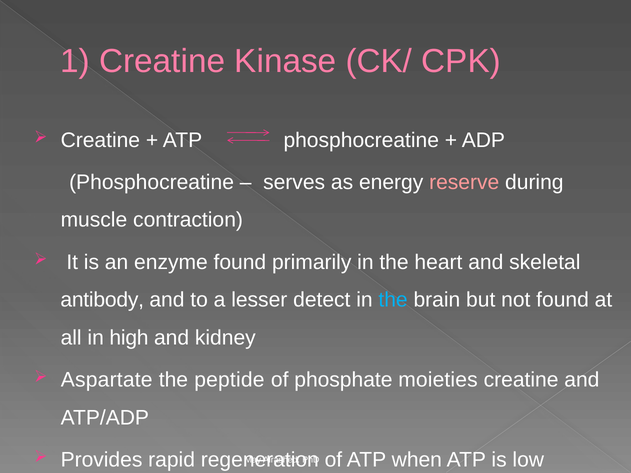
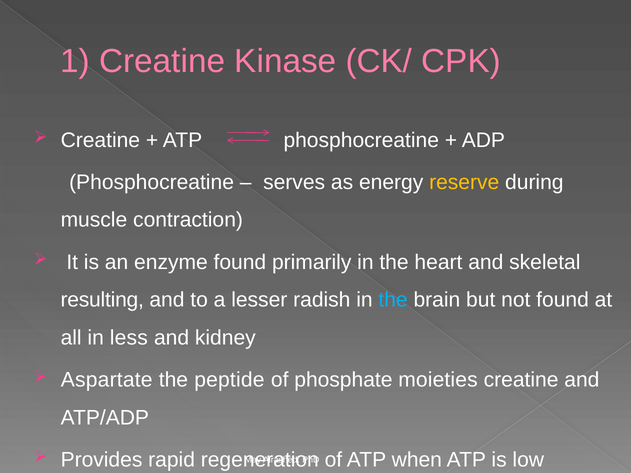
reserve colour: pink -> yellow (464, 182)
antibody: antibody -> resulting (102, 300)
detect: detect -> radish (322, 300)
high: high -> less (129, 338)
